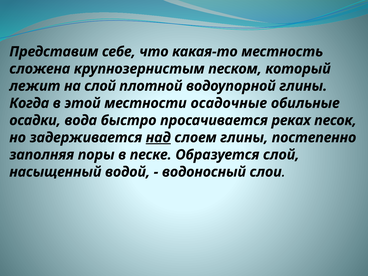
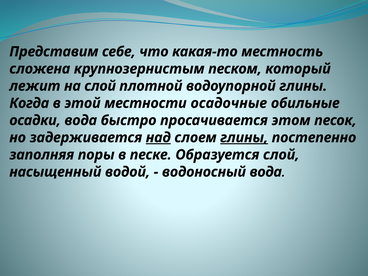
реках: реках -> этом (291, 120)
глины underline: none -> present (244, 138)
водоносный слои: слои -> вода (266, 172)
